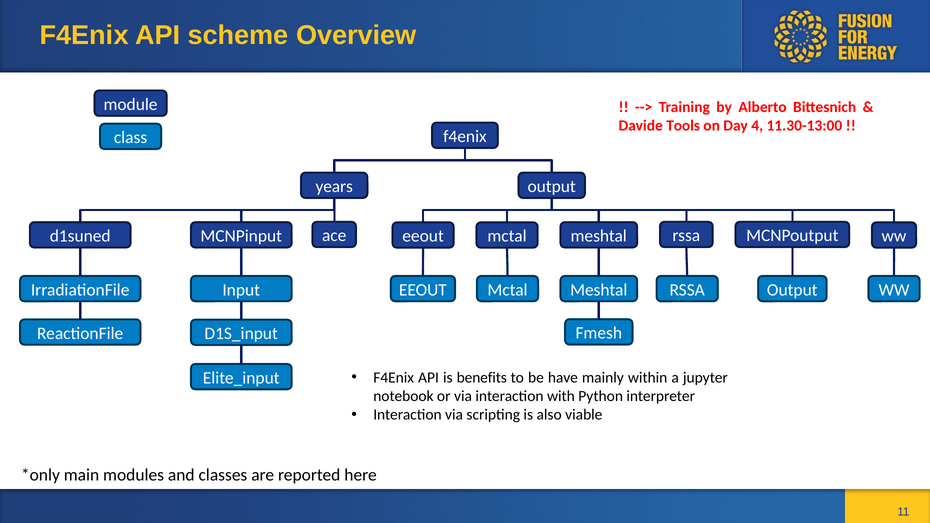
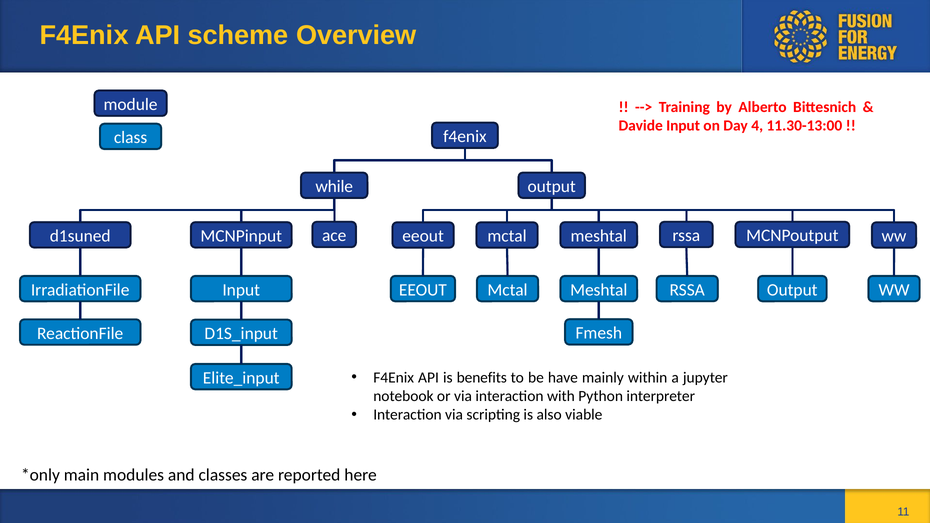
Davide Tools: Tools -> Input (683, 126)
years: years -> while (334, 187)
